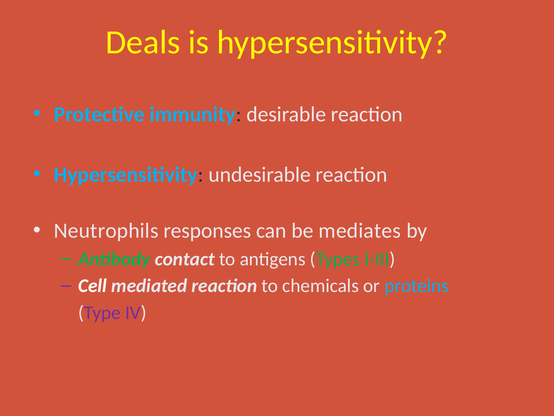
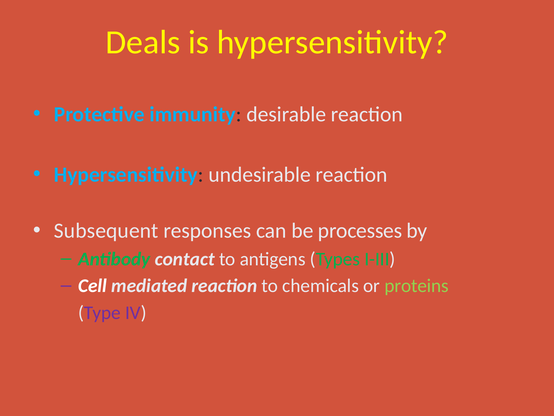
Neutrophils: Neutrophils -> Subsequent (106, 231)
mediates: mediates -> processes (360, 231)
proteins colour: light blue -> light green (417, 286)
